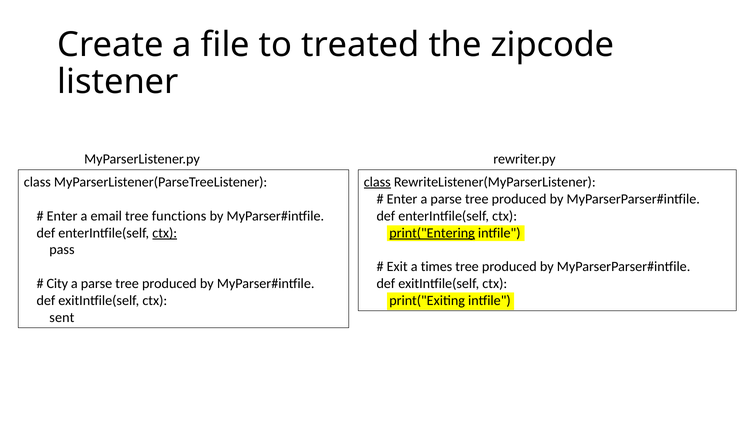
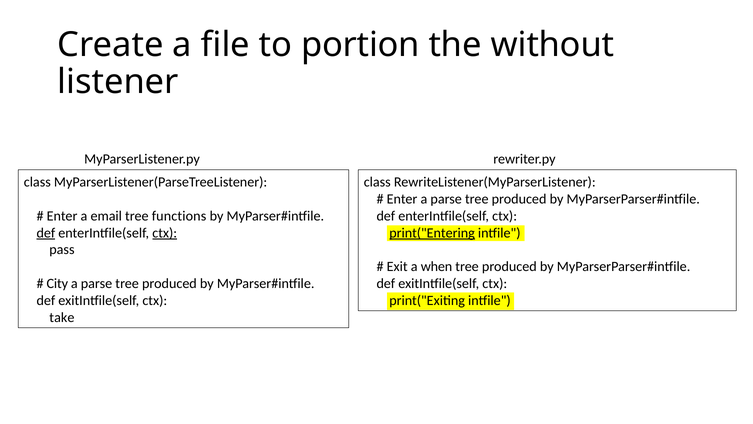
treated: treated -> portion (360, 45)
zipcode: zipcode -> without (553, 45)
class underline: present -> none (377, 182)
def underline: none -> present (46, 233)
times: times -> when (437, 266)
sent: sent -> take (62, 317)
